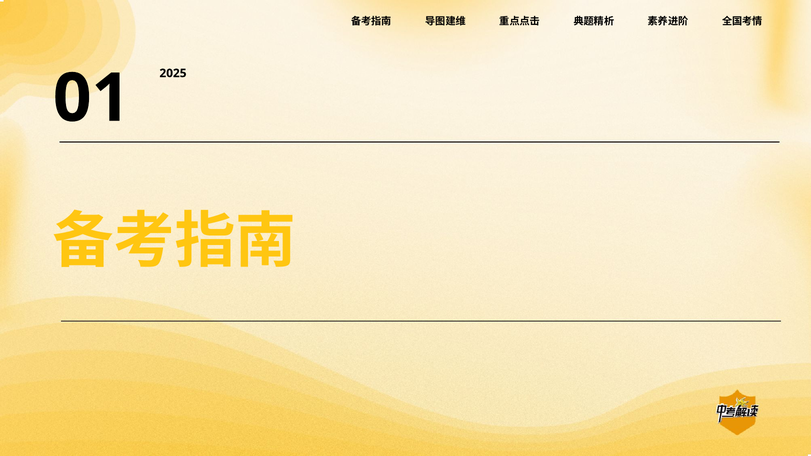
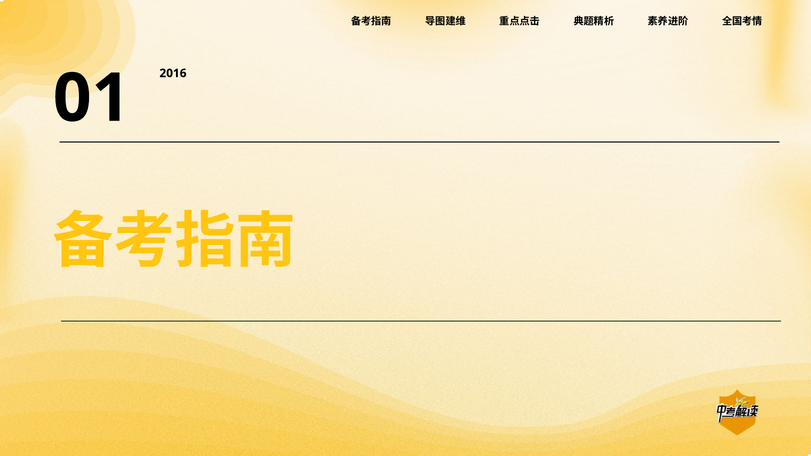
2025: 2025 -> 2016 (173, 73)
